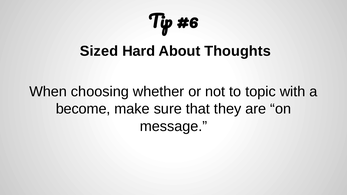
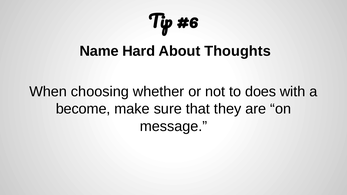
Sized: Sized -> Name (99, 51)
topic: topic -> does (261, 92)
